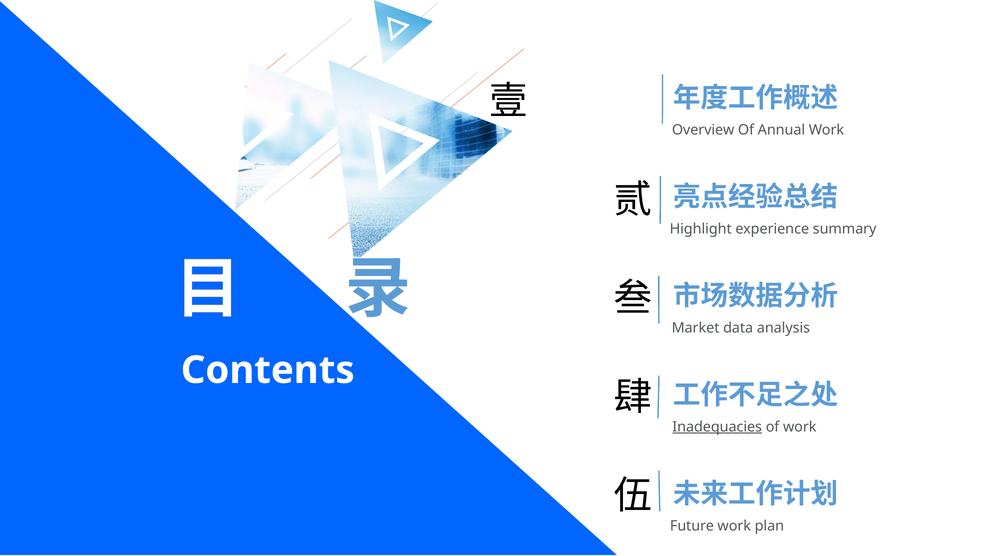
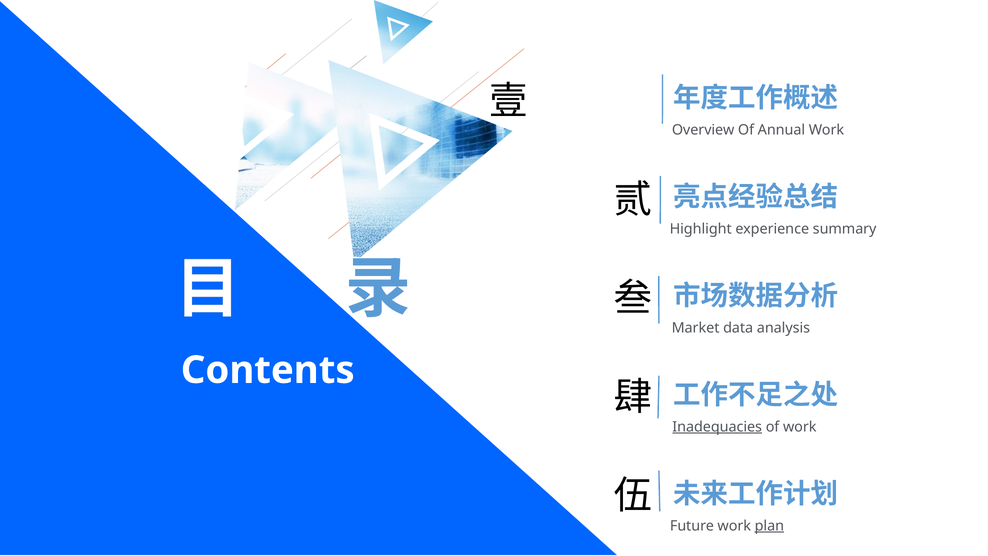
plan underline: none -> present (769, 526)
